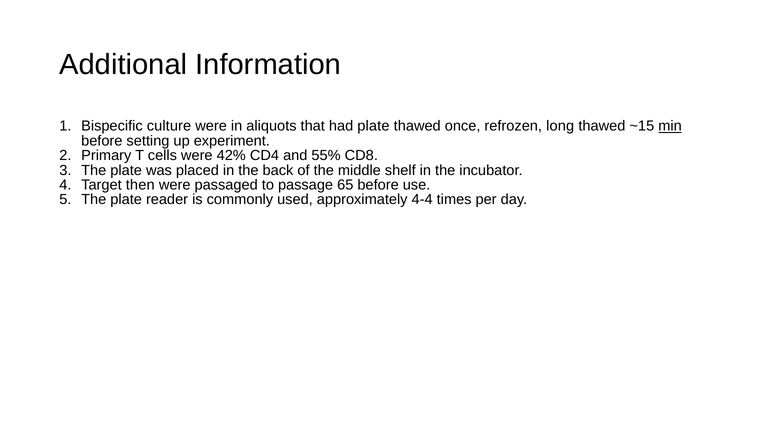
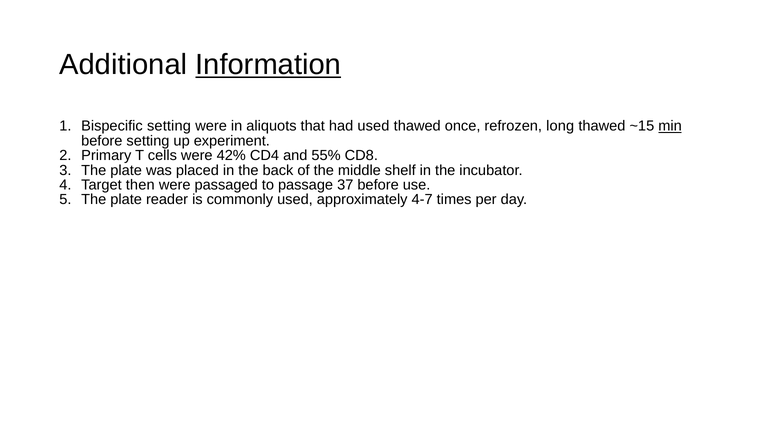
Information underline: none -> present (268, 65)
Bispecific culture: culture -> setting (169, 126)
had plate: plate -> used (373, 126)
65: 65 -> 37 (345, 185)
4-4: 4-4 -> 4-7 (422, 200)
